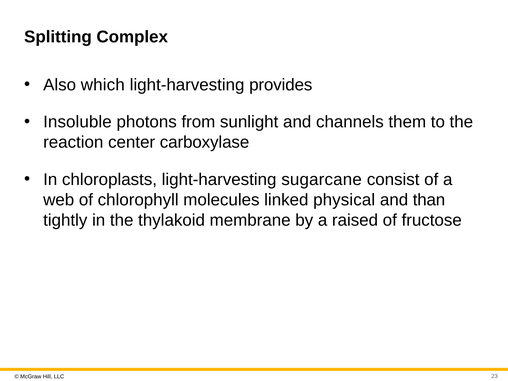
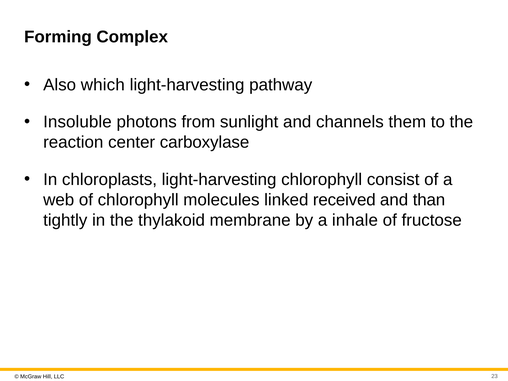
Splitting: Splitting -> Forming (58, 37)
provides: provides -> pathway (281, 85)
light-harvesting sugarcane: sugarcane -> chlorophyll (322, 180)
physical: physical -> received (344, 200)
raised: raised -> inhale (355, 220)
